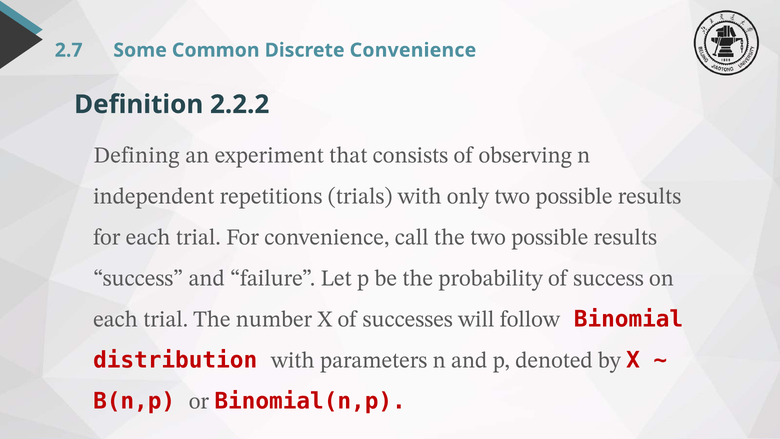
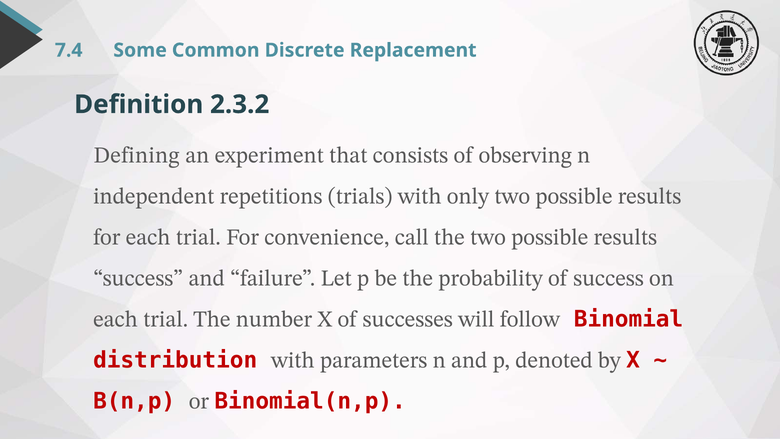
2.7: 2.7 -> 7.4 (69, 50)
Discrete Convenience: Convenience -> Replacement (413, 50)
2.2.2: 2.2.2 -> 2.3.2 (240, 104)
